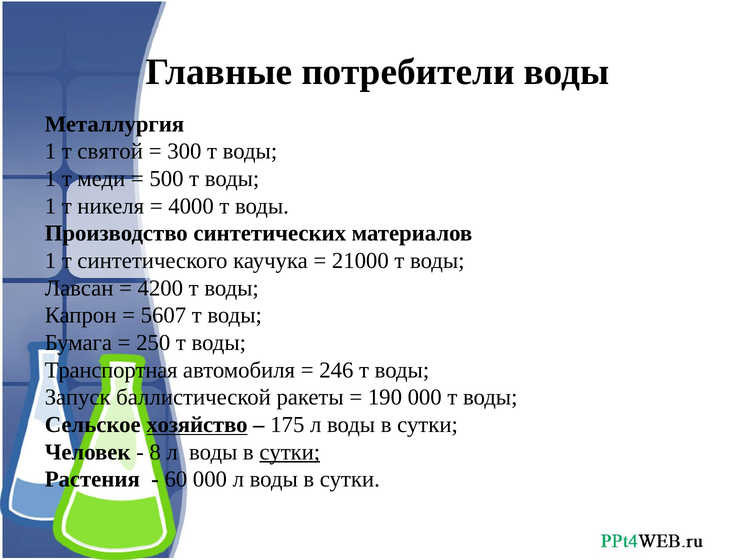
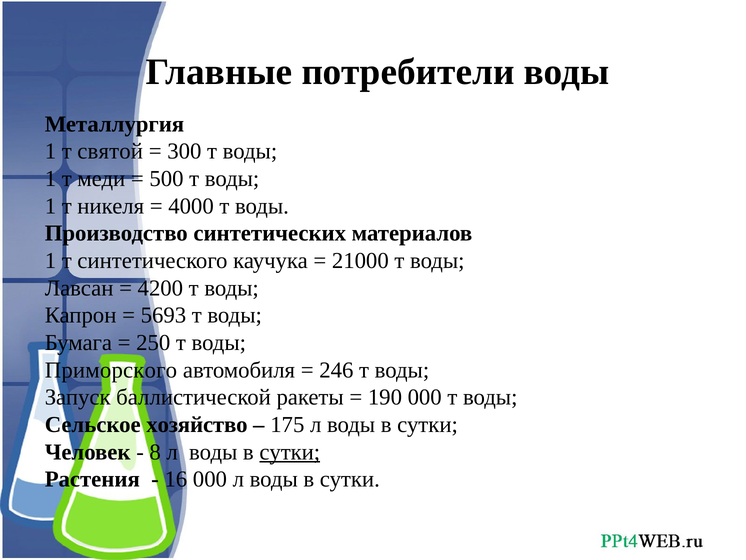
5607: 5607 -> 5693 (163, 315)
Транспортная: Транспортная -> Приморского (111, 370)
хозяйство underline: present -> none (197, 424)
60: 60 -> 16 (176, 479)
